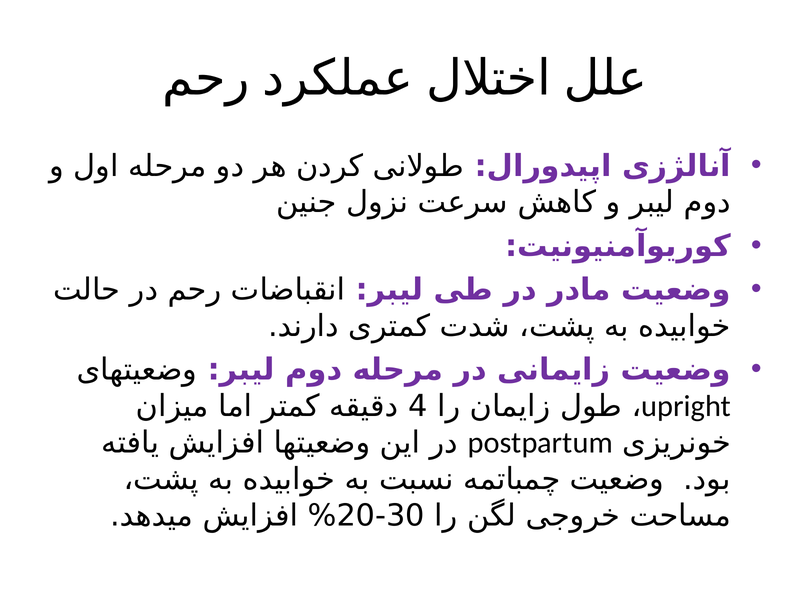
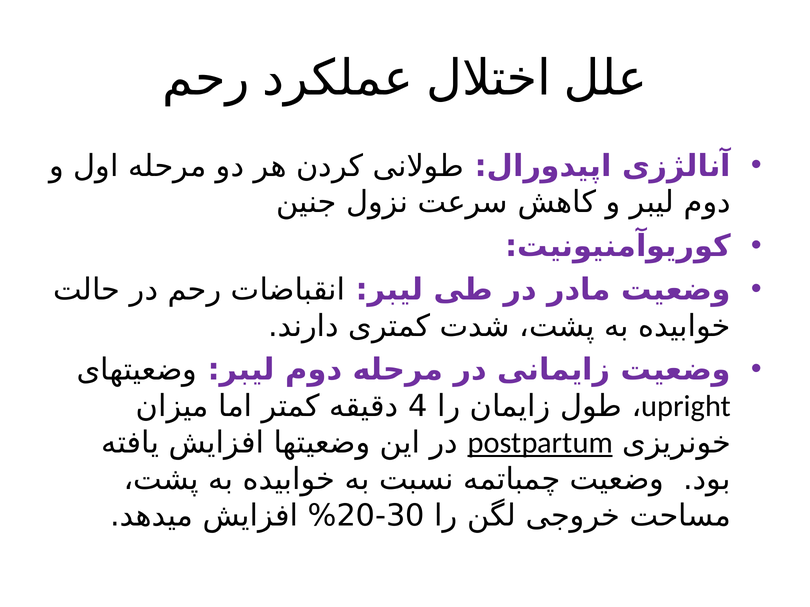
postpartum underline: none -> present (540, 443)
